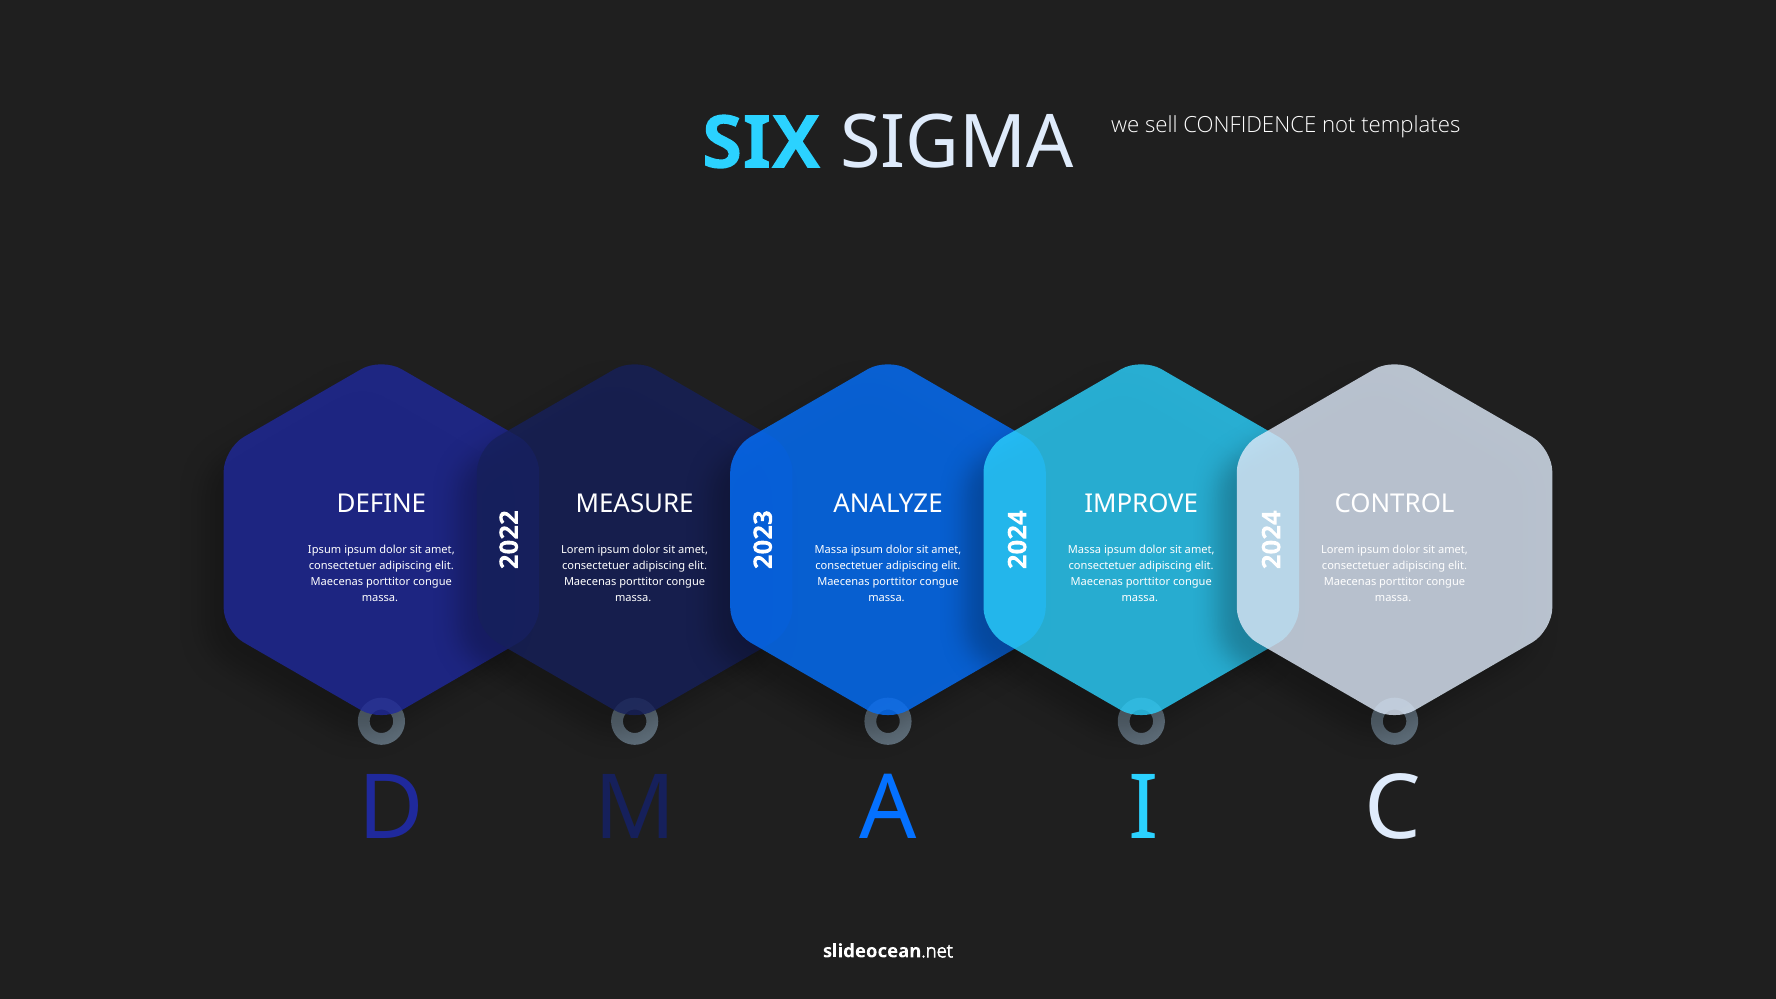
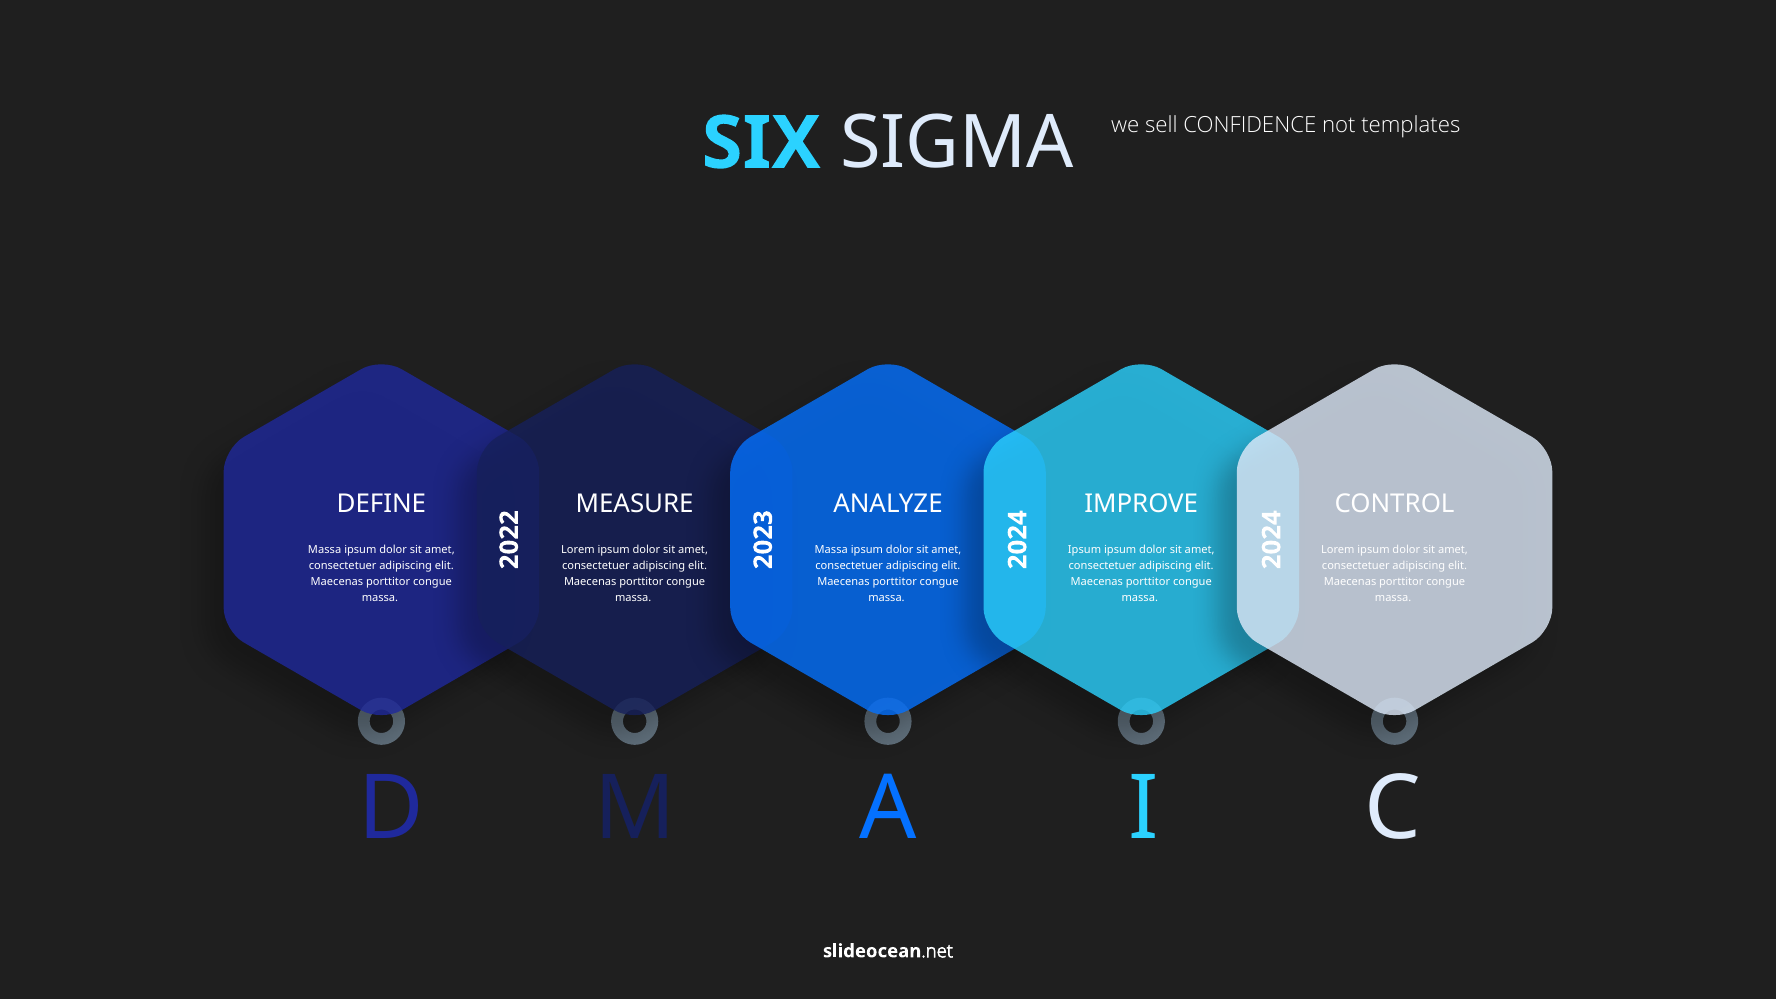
Ipsum: Ipsum -> Massa (325, 549)
Massa: Massa -> Ipsum (1085, 549)
